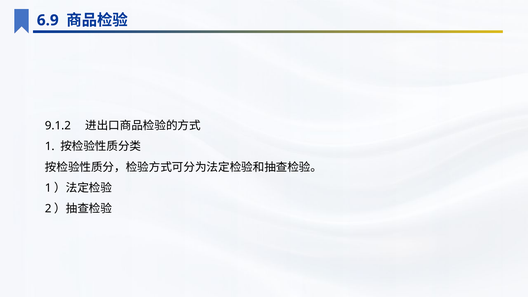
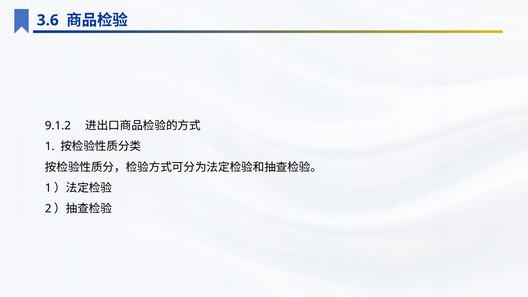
6.9: 6.9 -> 3.6 (48, 20)
